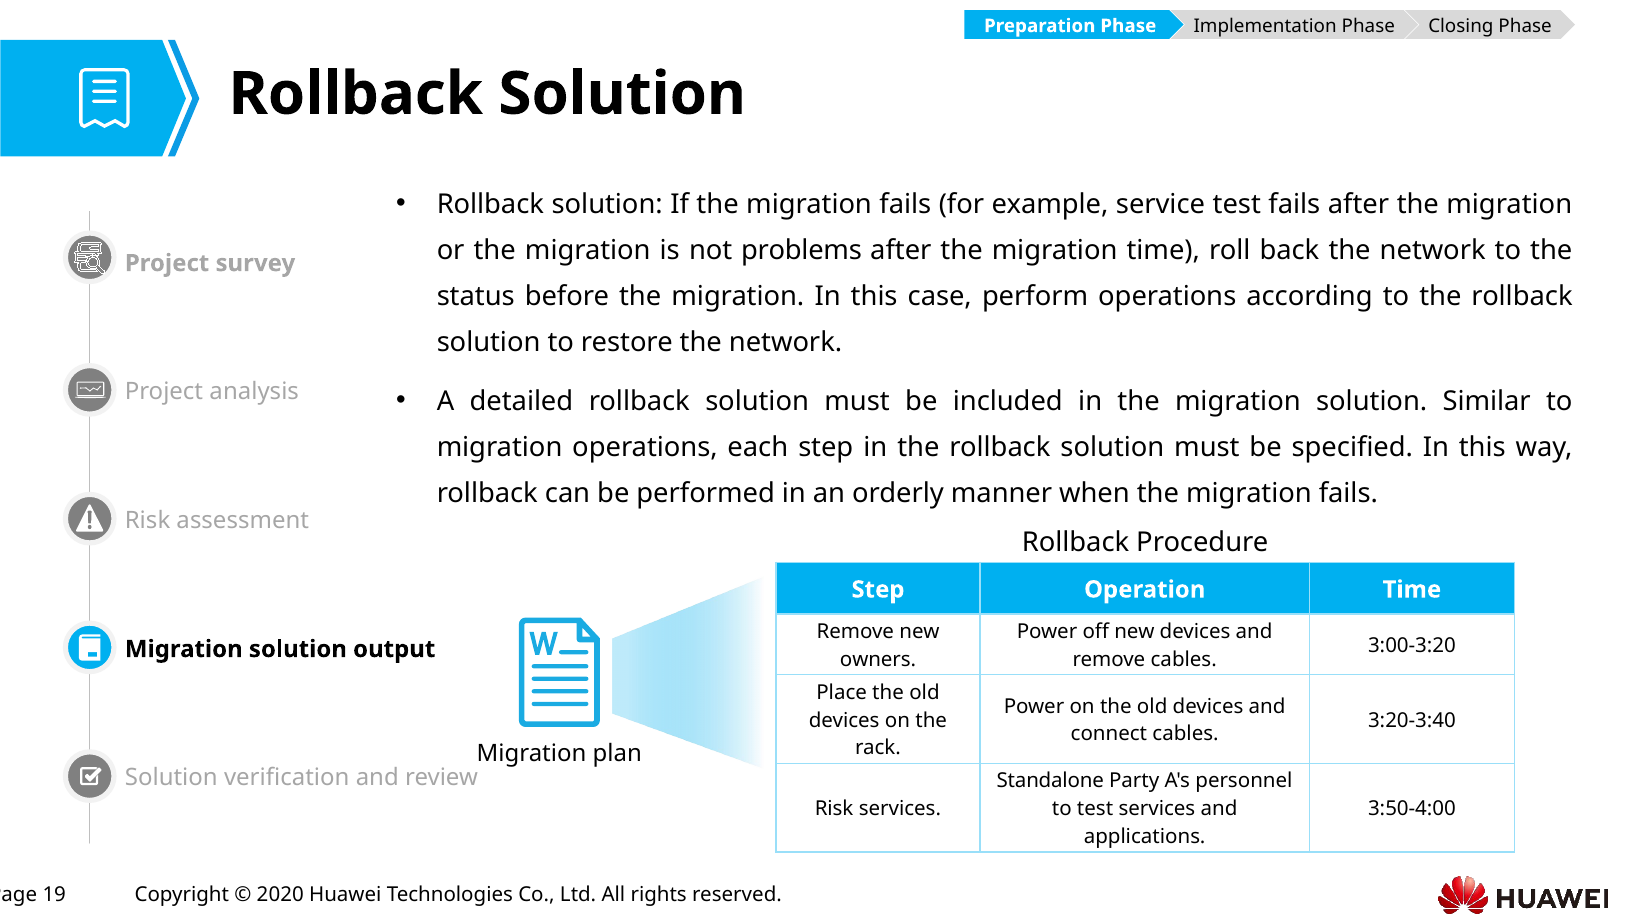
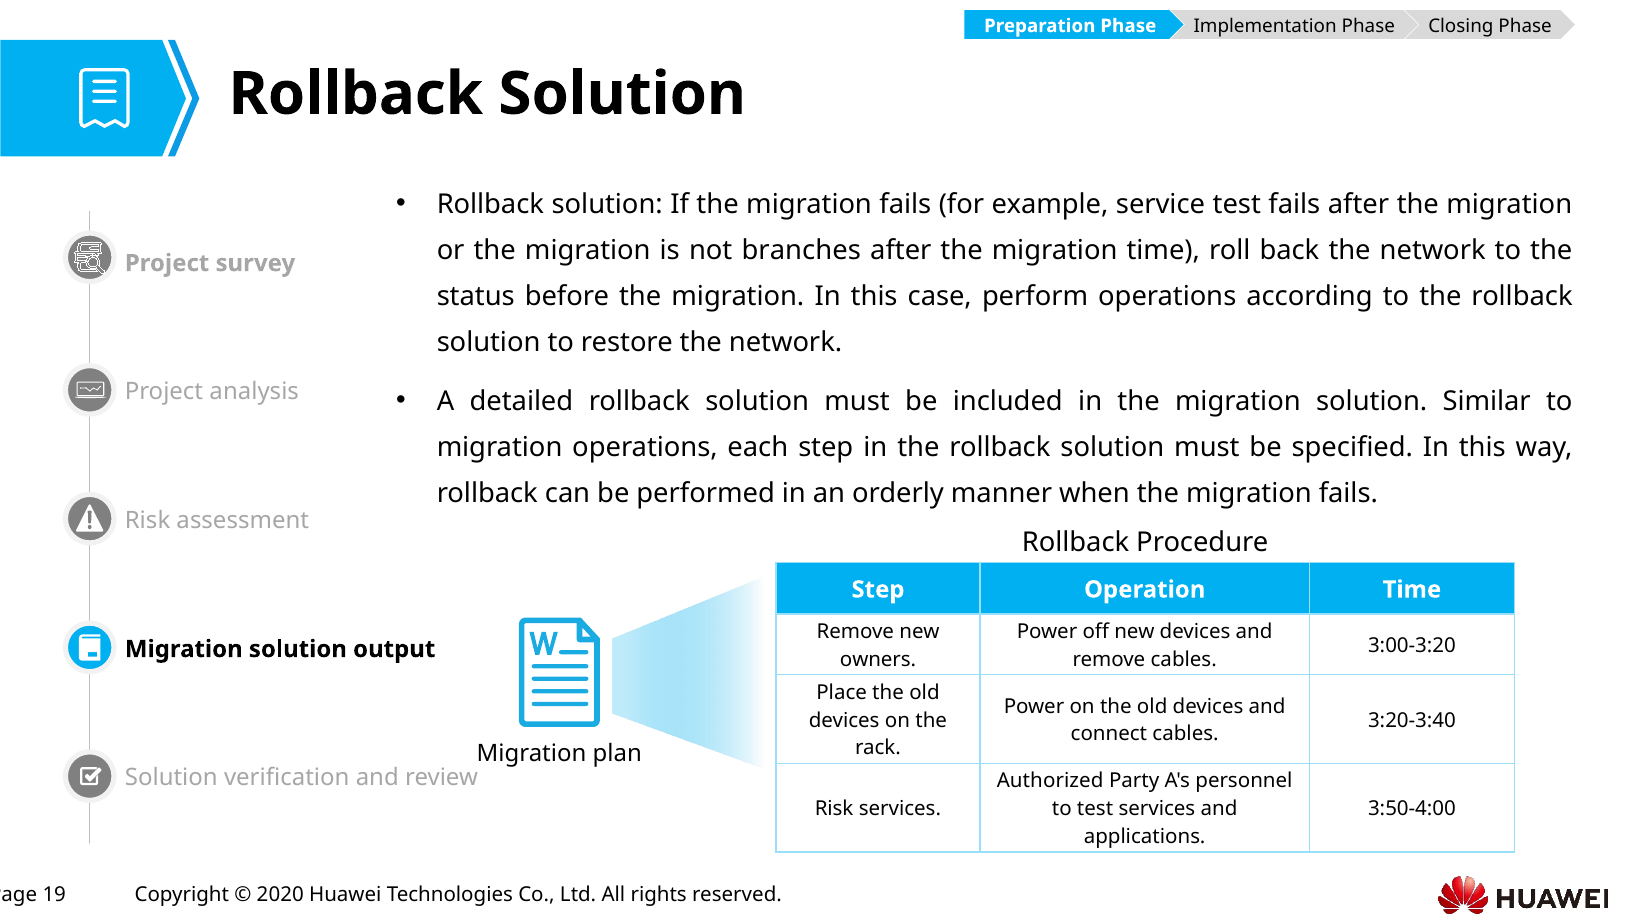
problems: problems -> branches (801, 250)
Standalone: Standalone -> Authorized (1050, 781)
